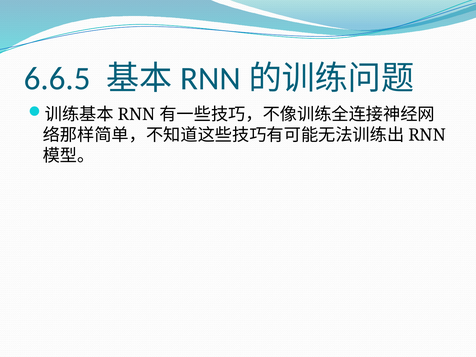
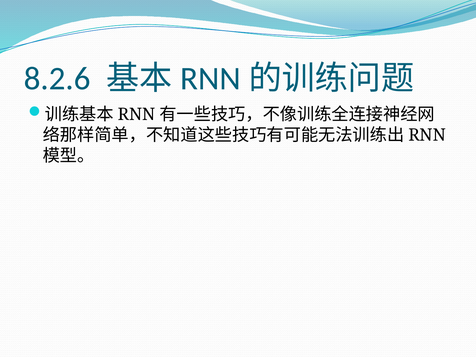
6.6.5: 6.6.5 -> 8.2.6 (57, 79)
